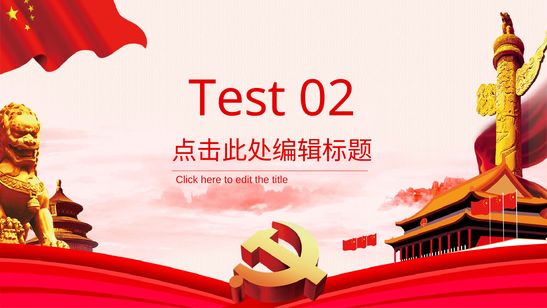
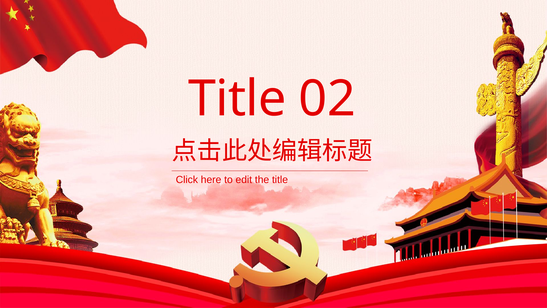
Test: Test -> Title (237, 99)
